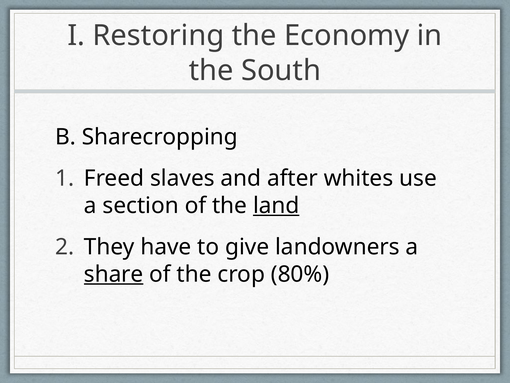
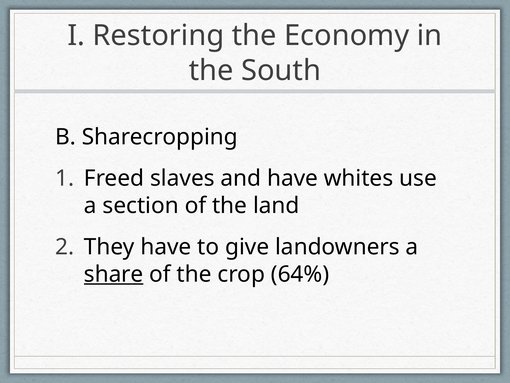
and after: after -> have (293, 178)
land underline: present -> none (276, 205)
80%: 80% -> 64% (300, 274)
